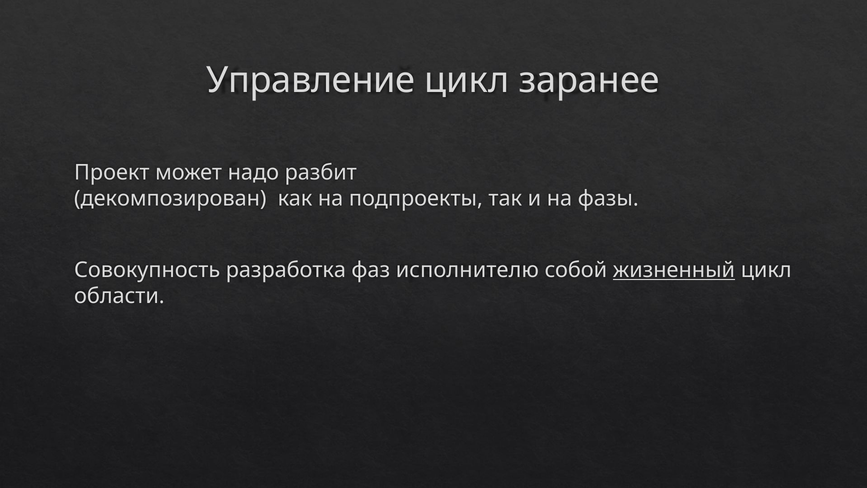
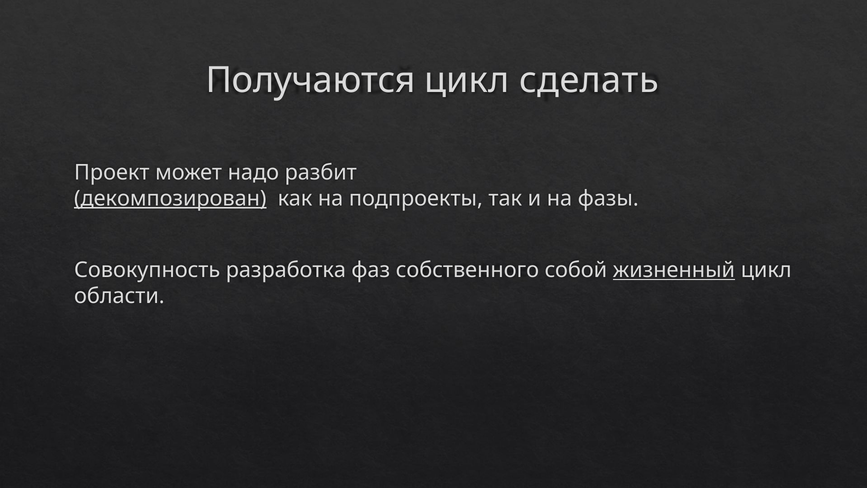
Управление: Управление -> Получаются (311, 80)
заранее: заранее -> сделать (589, 80)
декомпозирован underline: none -> present (170, 198)
исполнителю: исполнителю -> собственного (467, 270)
